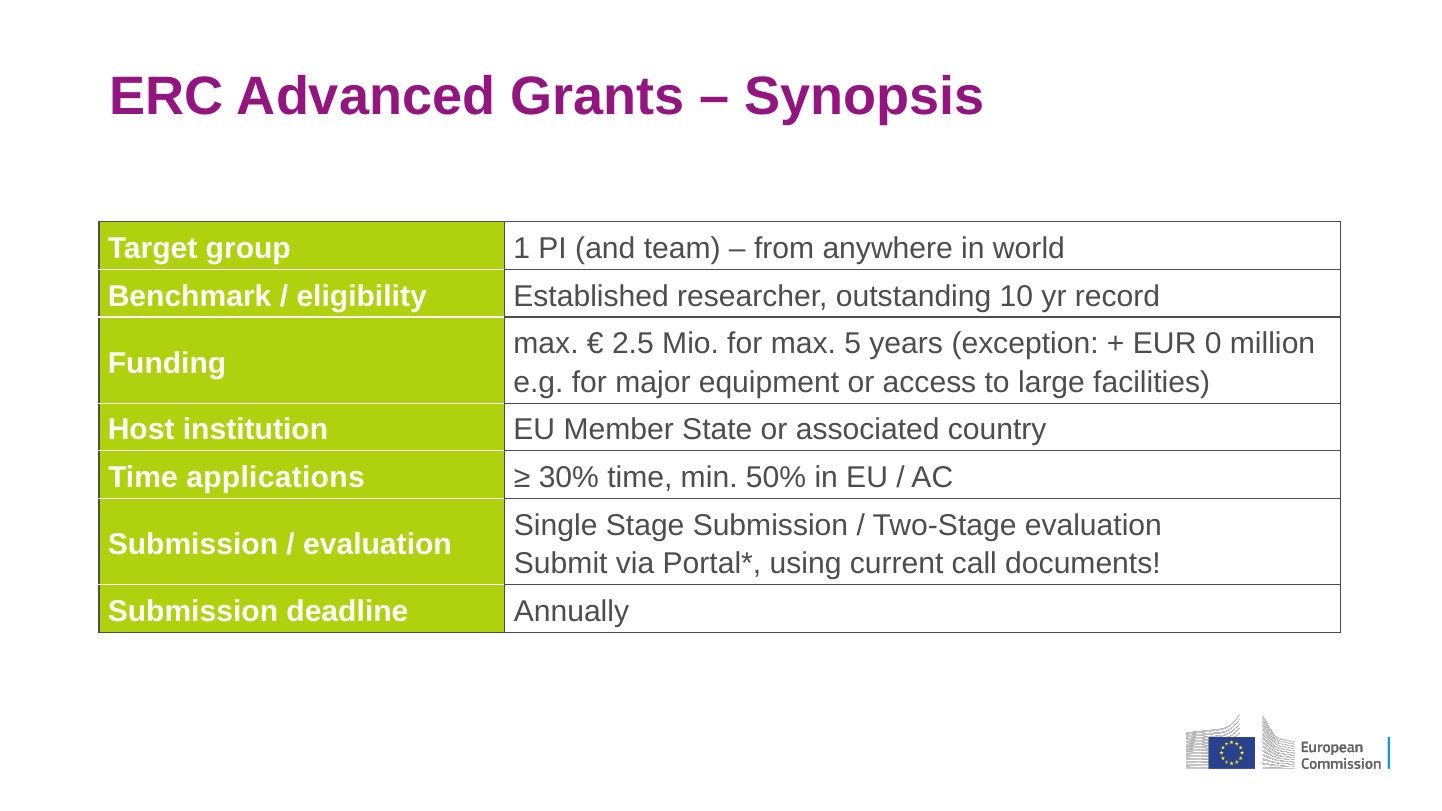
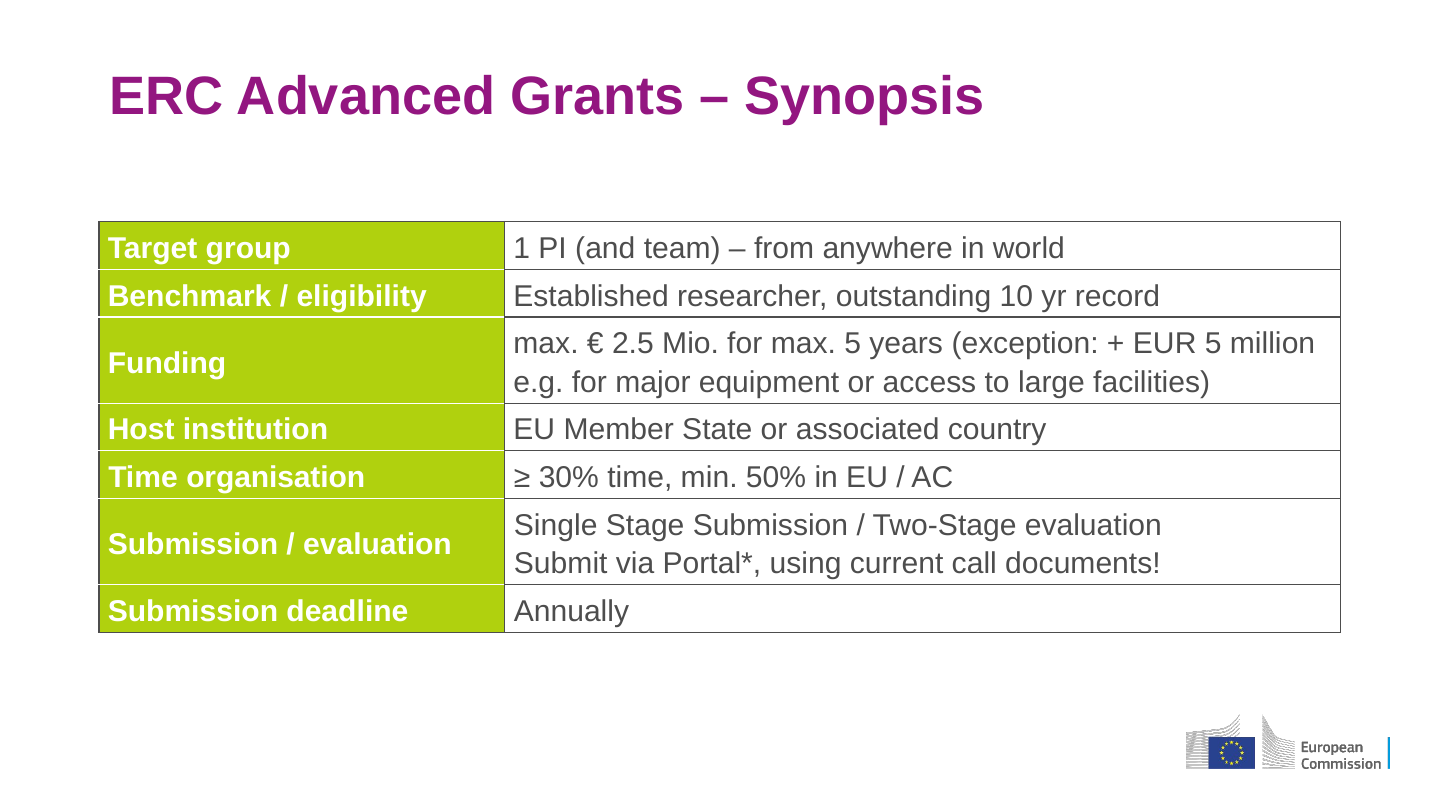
EUR 0: 0 -> 5 (1213, 344)
applications: applications -> organisation (276, 478)
